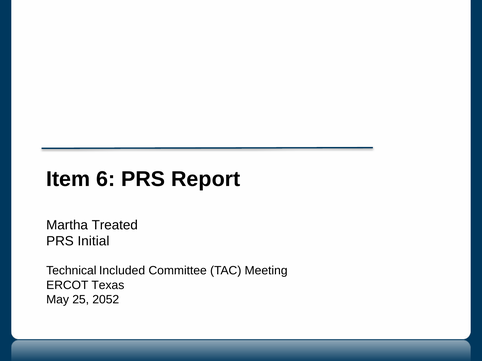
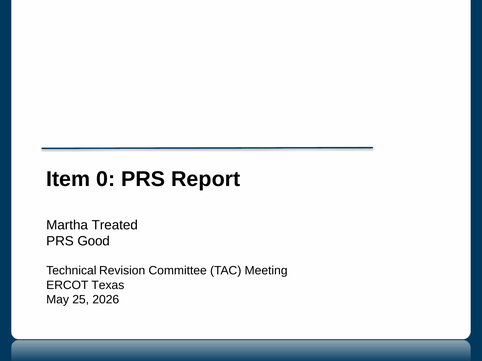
6: 6 -> 0 (106, 179)
Initial: Initial -> Good (94, 241)
Included: Included -> Revision (122, 271)
2052: 2052 -> 2026 (106, 300)
